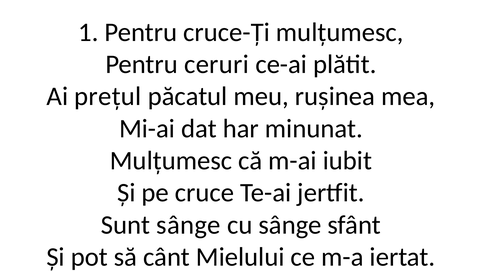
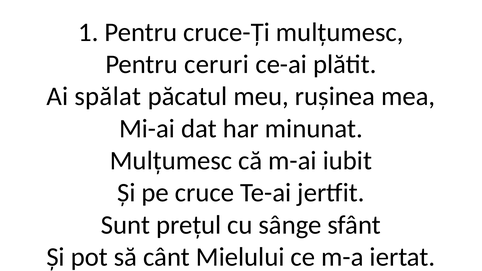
prețul: prețul -> spălat (108, 96)
Sunt sânge: sânge -> prețul (189, 225)
